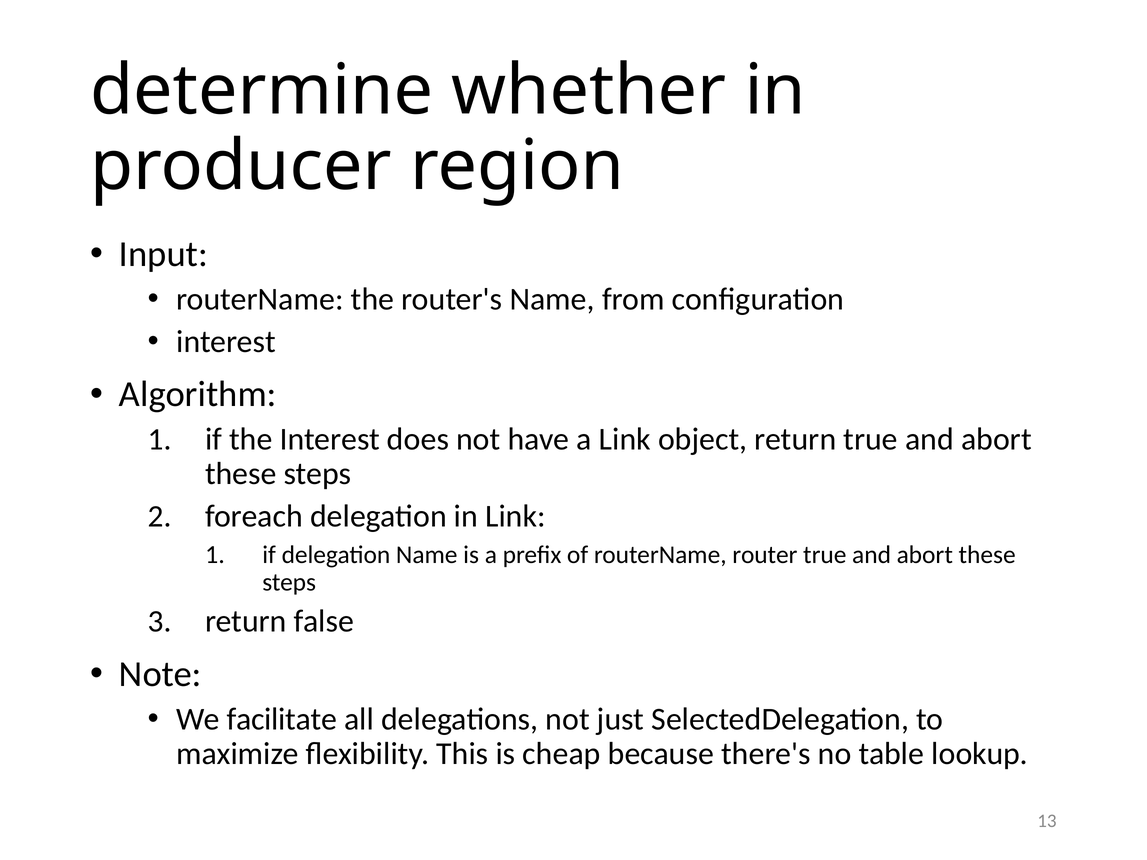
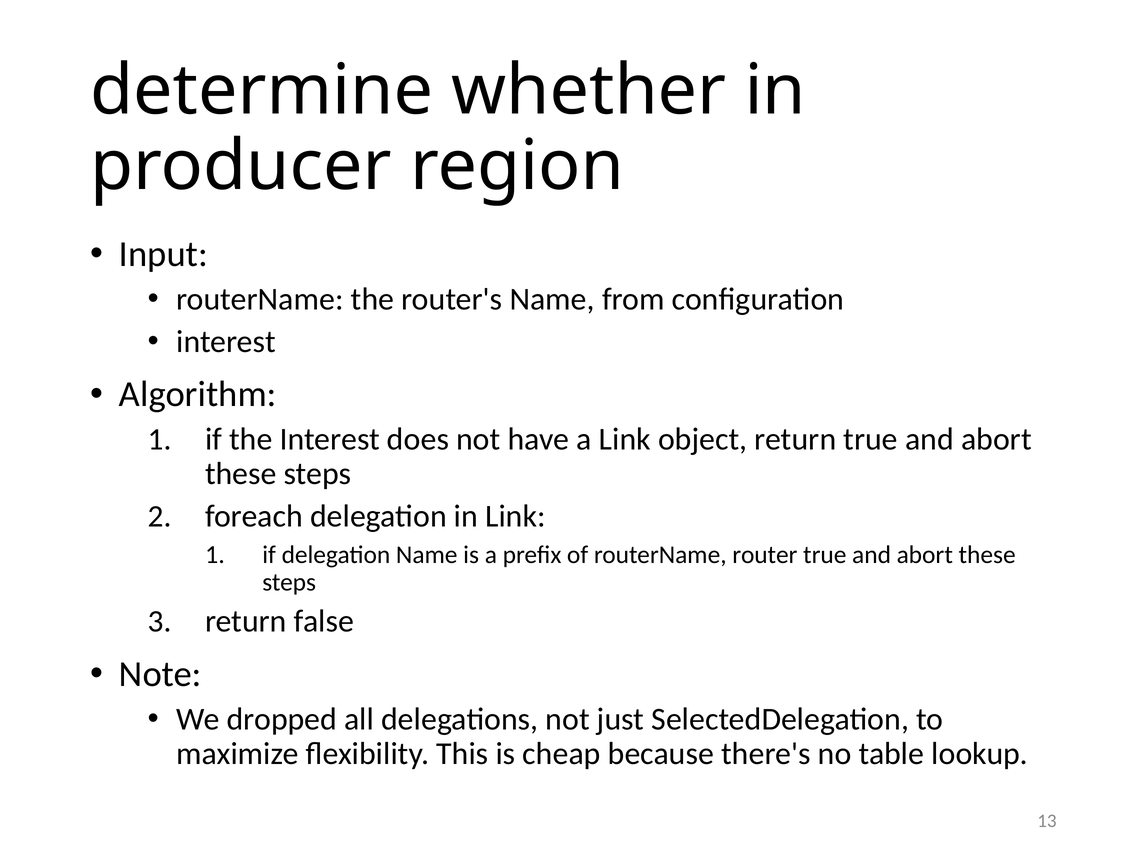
facilitate: facilitate -> dropped (282, 719)
